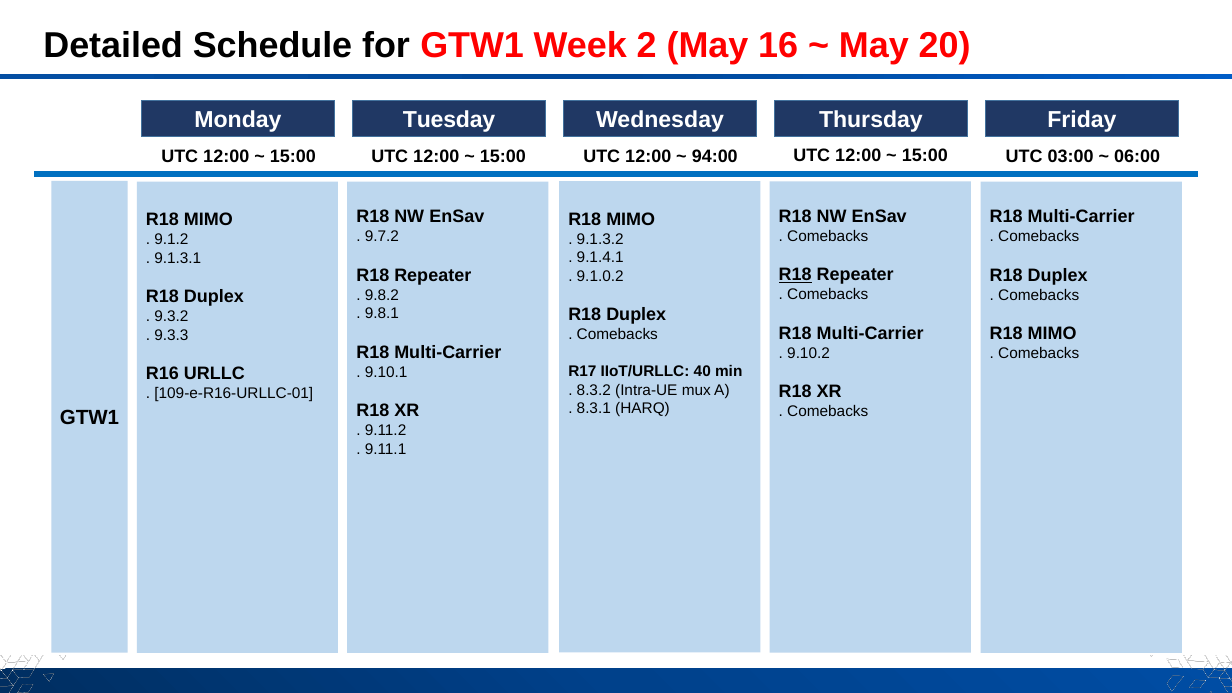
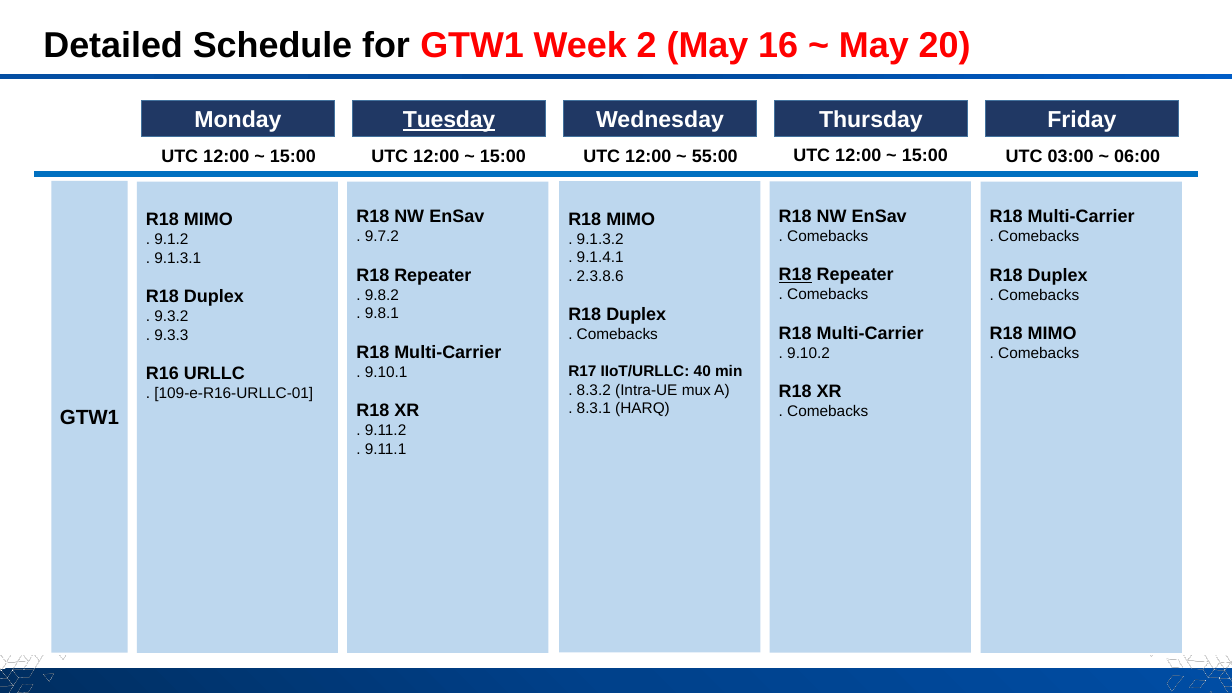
Tuesday underline: none -> present (449, 120)
94:00: 94:00 -> 55:00 (715, 157)
9.1.0.2: 9.1.0.2 -> 2.3.8.6 (600, 276)
